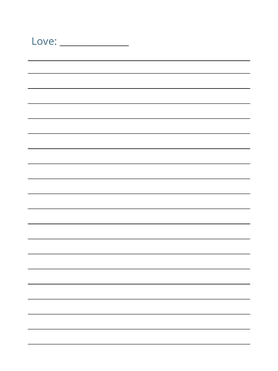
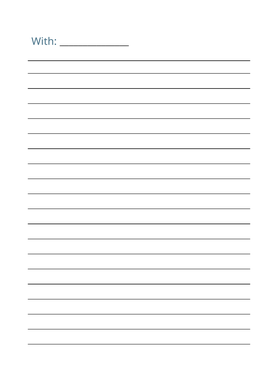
Love: Love -> With (44, 41)
